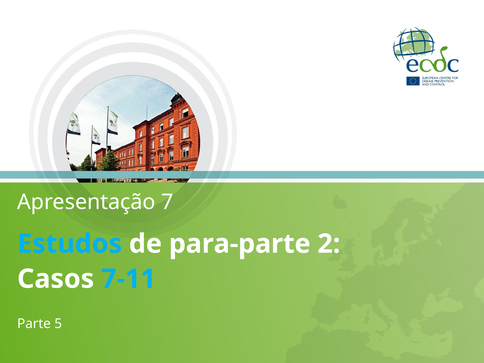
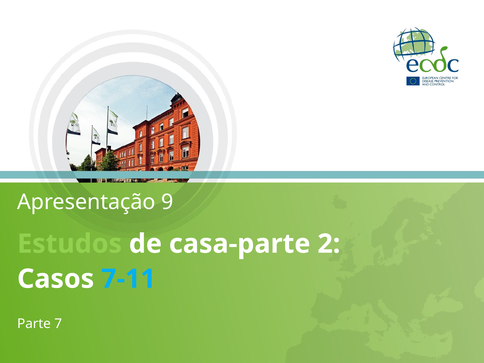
7: 7 -> 9 (167, 202)
Estudos colour: light blue -> light green (70, 244)
para-parte: para-parte -> casa-parte (240, 244)
5: 5 -> 7 (58, 324)
